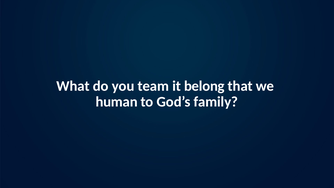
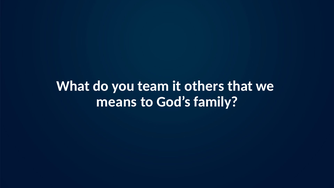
belong: belong -> others (204, 86)
human: human -> means (116, 102)
